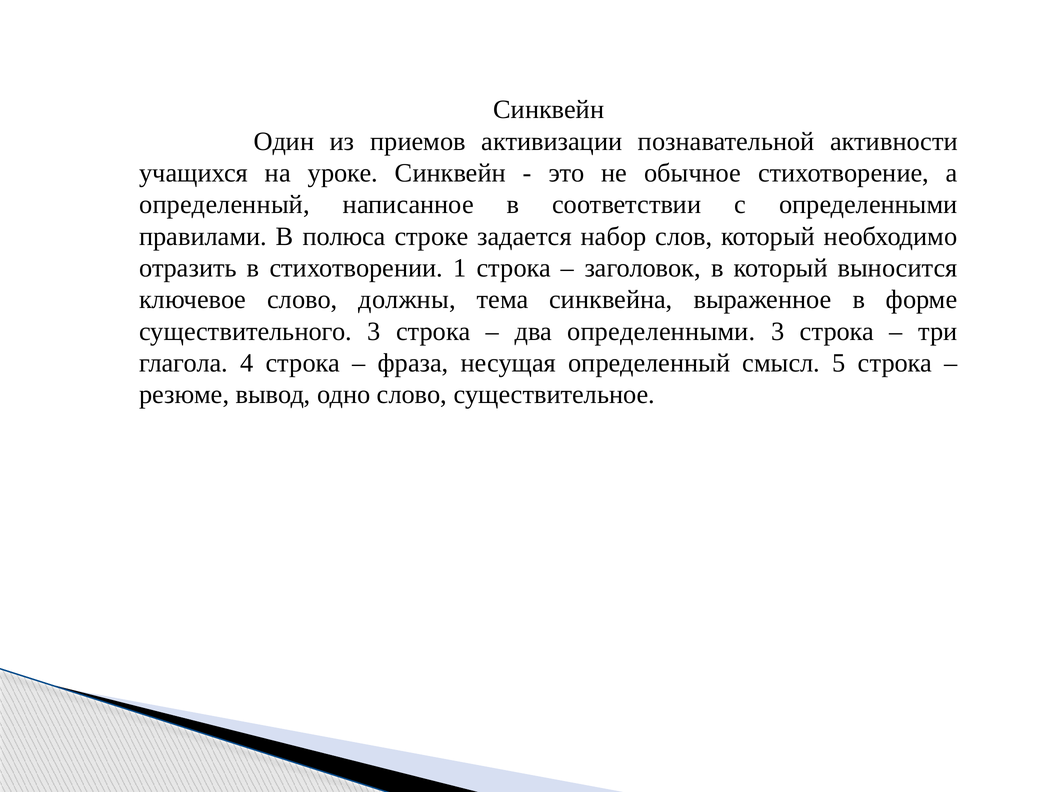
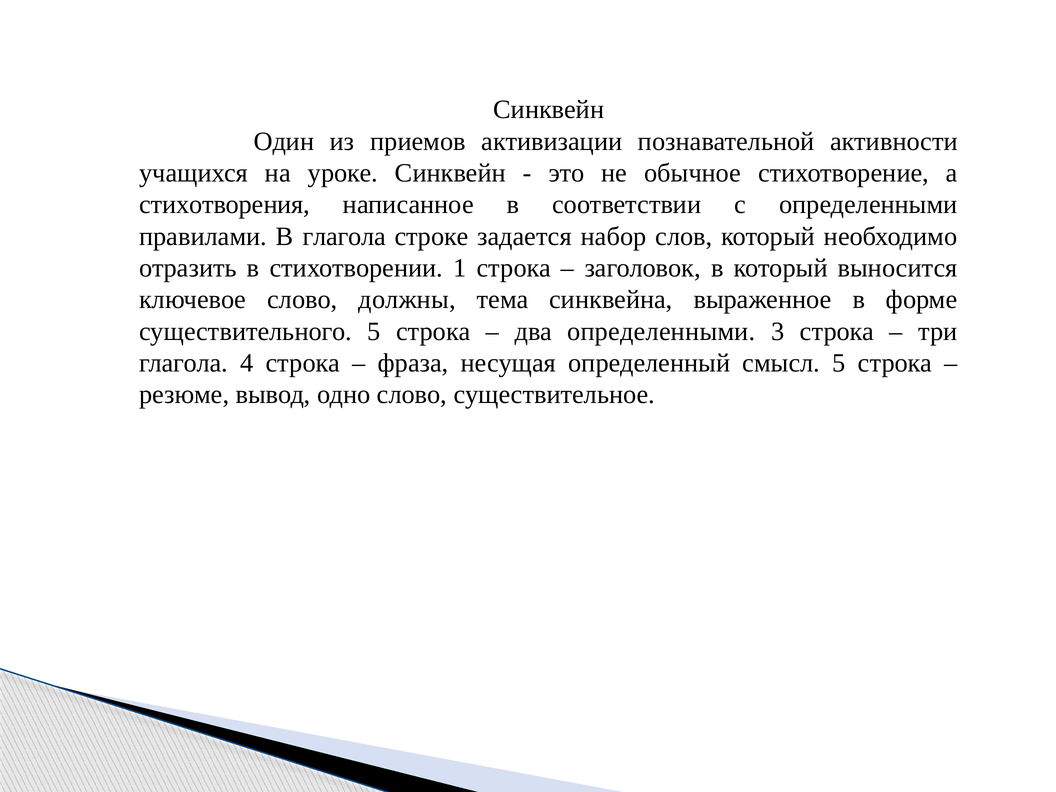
определенный: определенный -> стихотворения (225, 205)
В полюса: полюса -> глагола (344, 236)
существительного 3: 3 -> 5 (374, 331)
